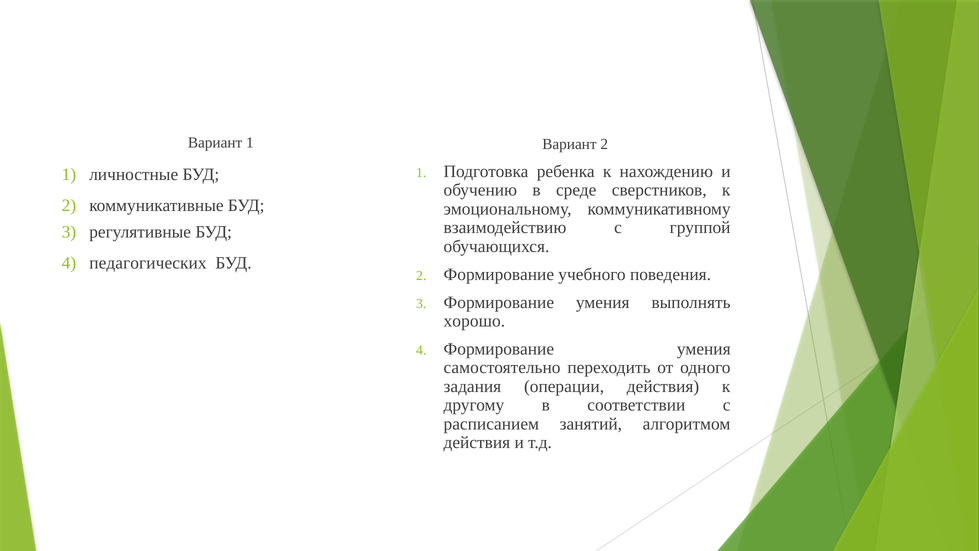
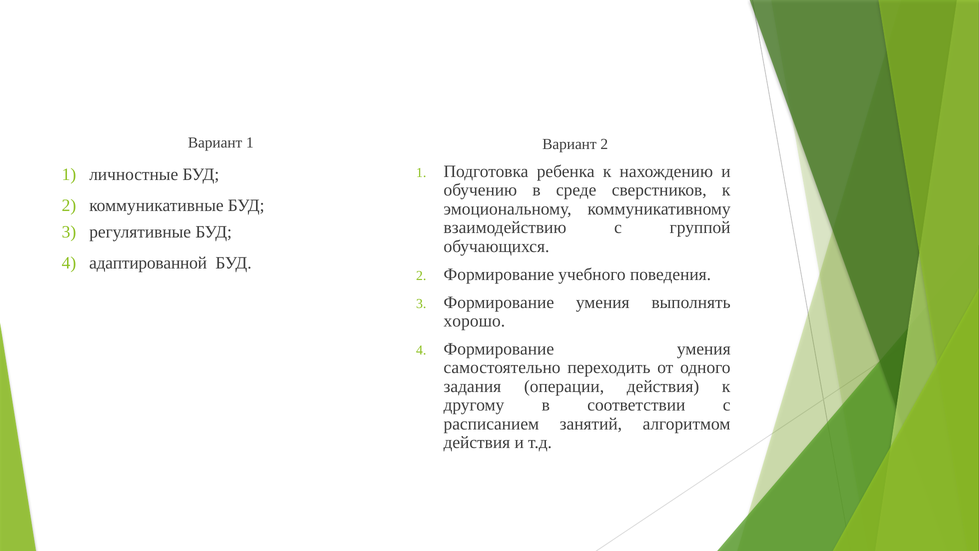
педагогических: педагогических -> адаптированной (148, 263)
